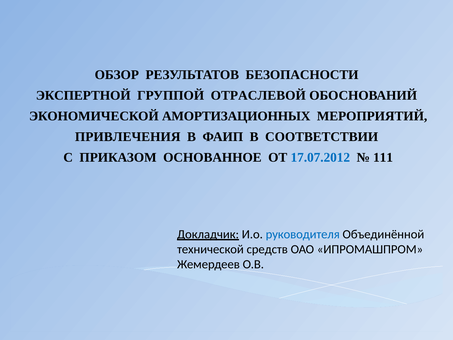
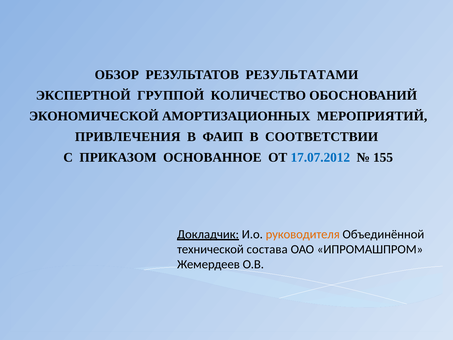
БЕЗОПАСНОСТИ: БЕЗОПАСНОСТИ -> РЕЗУЛЬТАТАМИ (302, 75)
ОТРАСЛЕВОЙ: ОТРАСЛЕВОЙ -> КОЛИЧЕСТВО (258, 95)
111: 111 -> 155 (383, 157)
руководителя colour: blue -> orange (303, 234)
средств: средств -> состава (267, 249)
